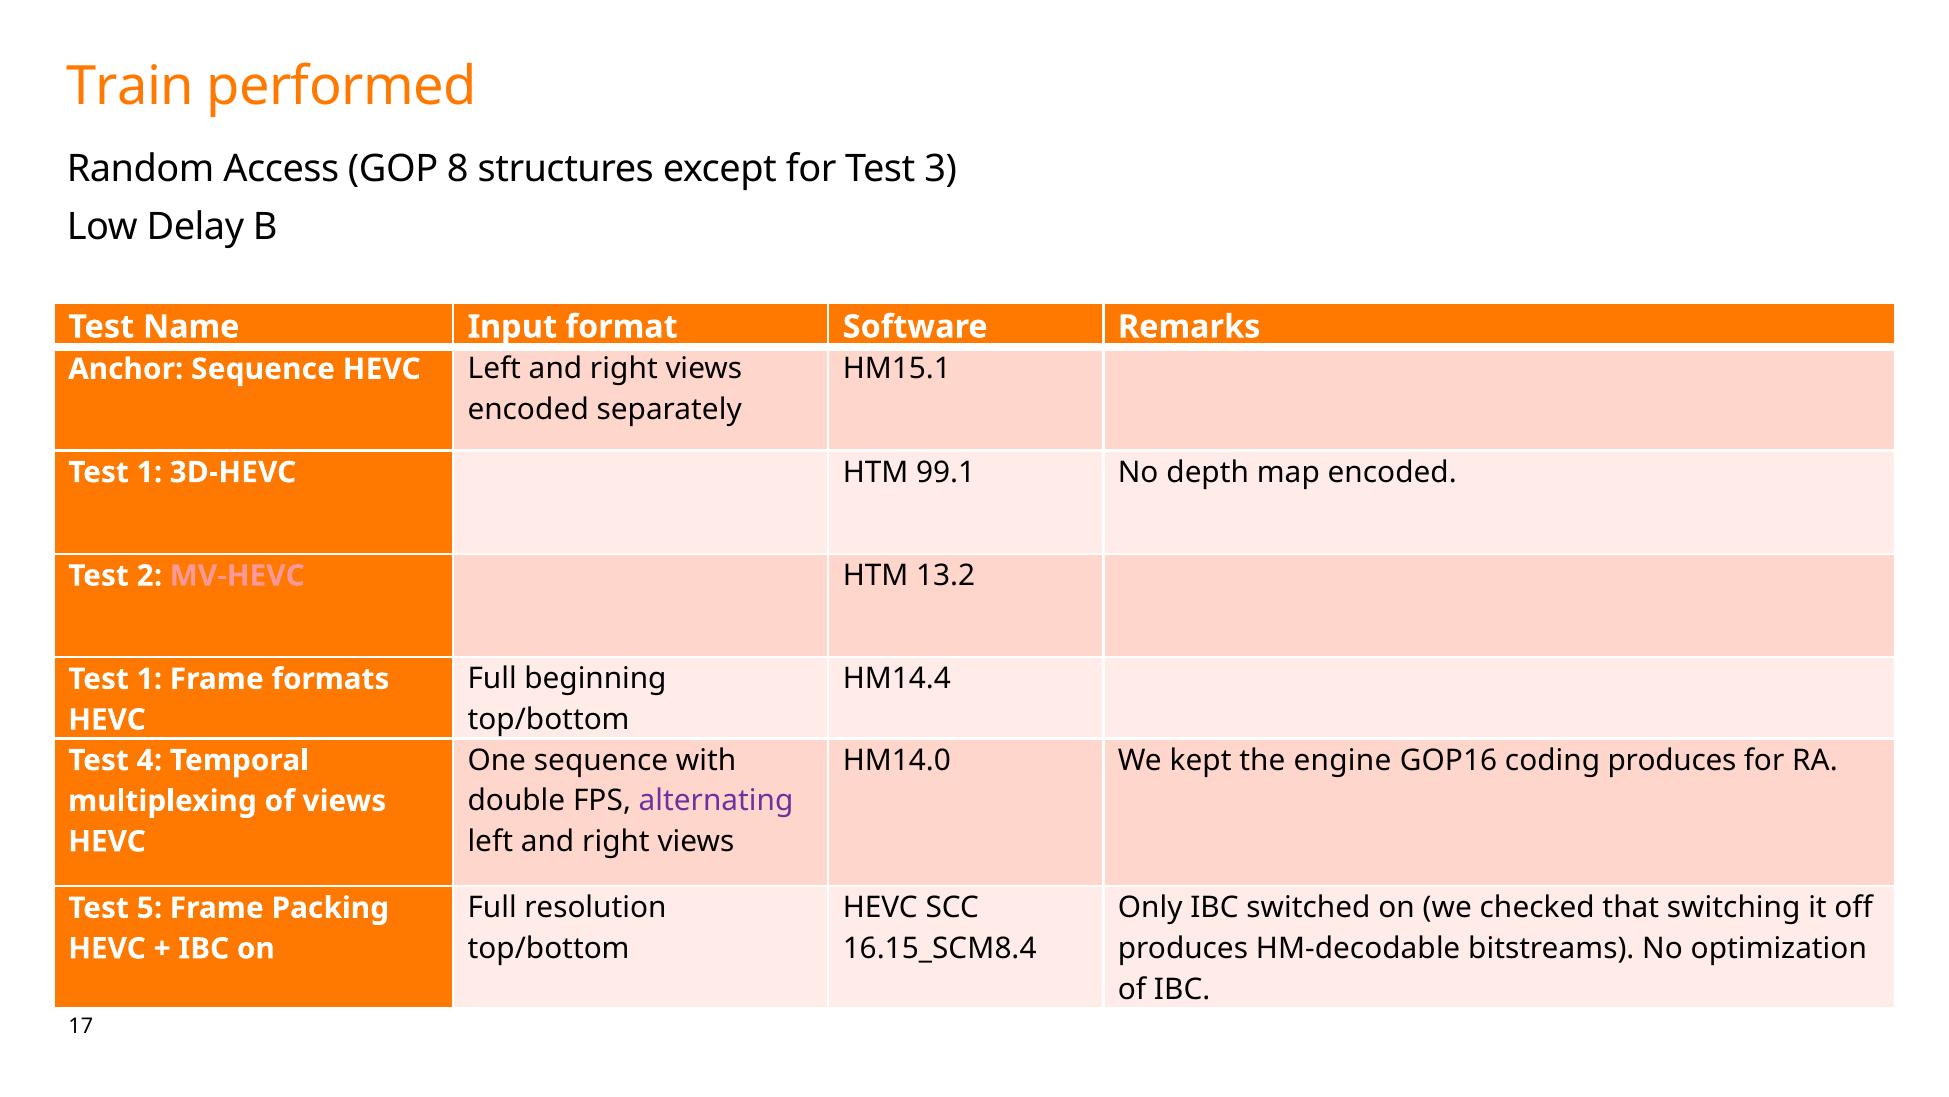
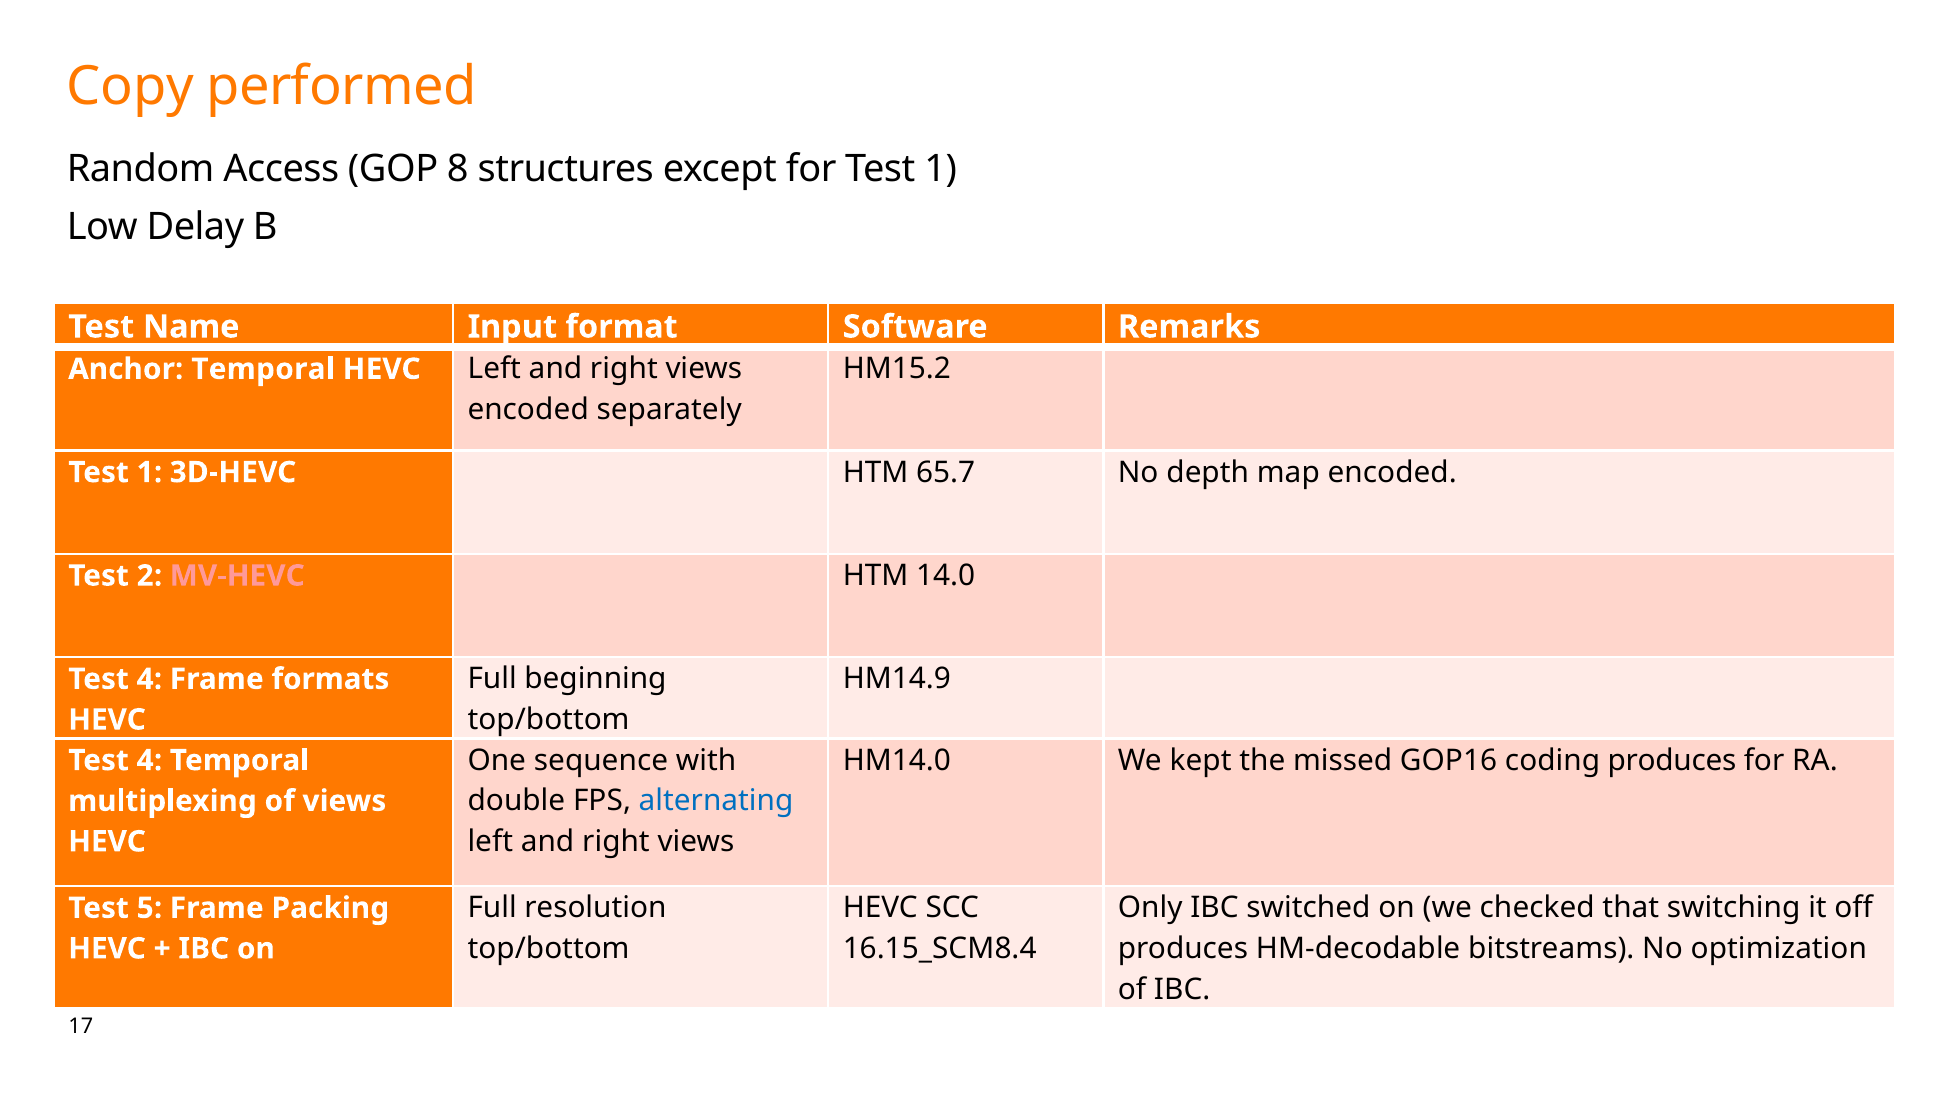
Train: Train -> Copy (130, 86)
for Test 3: 3 -> 1 (941, 169)
HM15.1: HM15.1 -> HM15.2 (897, 369)
Anchor Sequence: Sequence -> Temporal (263, 369)
99.1: 99.1 -> 65.7 (946, 472)
13.2: 13.2 -> 14.0 (946, 575)
HM14.4: HM14.4 -> HM14.9 (897, 679)
1: 1 -> 4 (149, 679)
engine: engine -> missed (1343, 760)
alternating colour: purple -> blue (716, 801)
